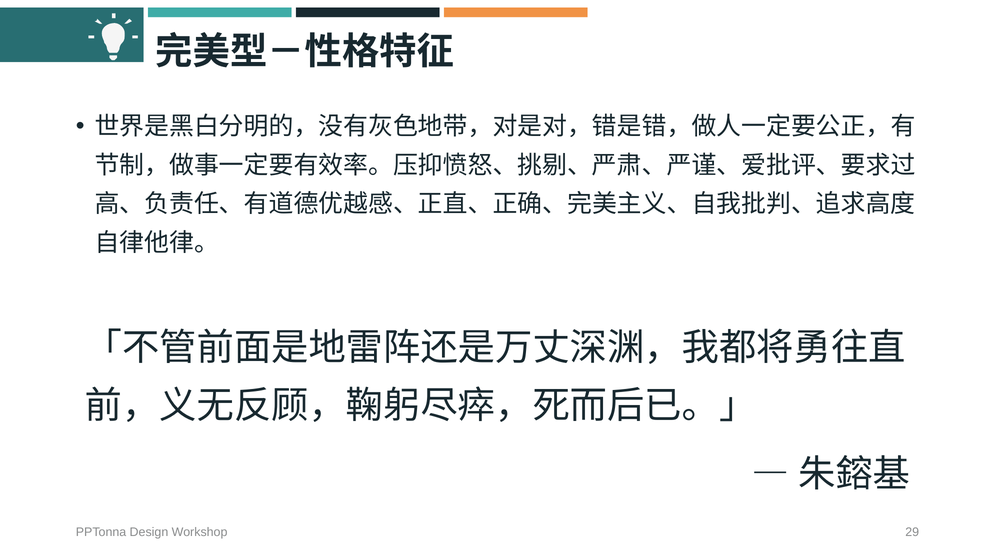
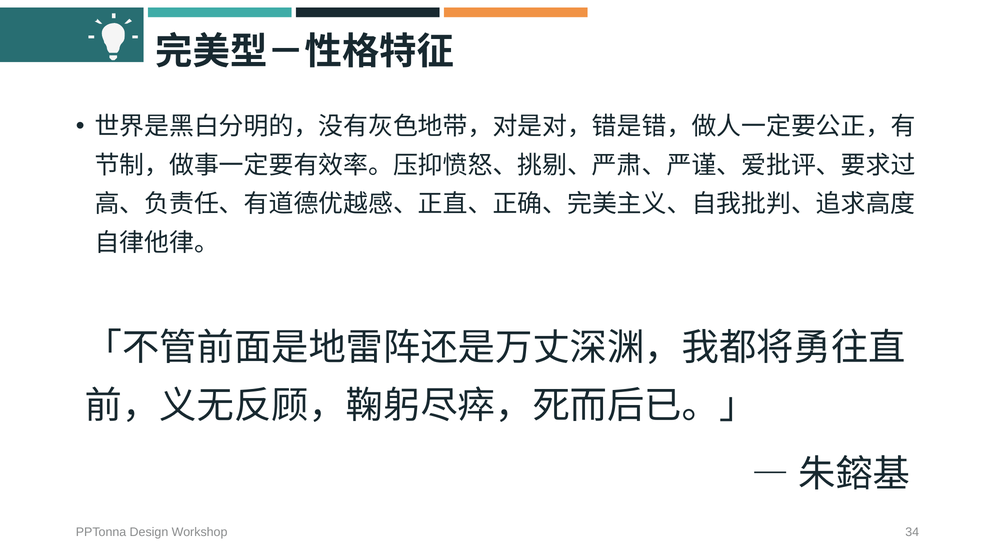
29: 29 -> 34 (912, 533)
